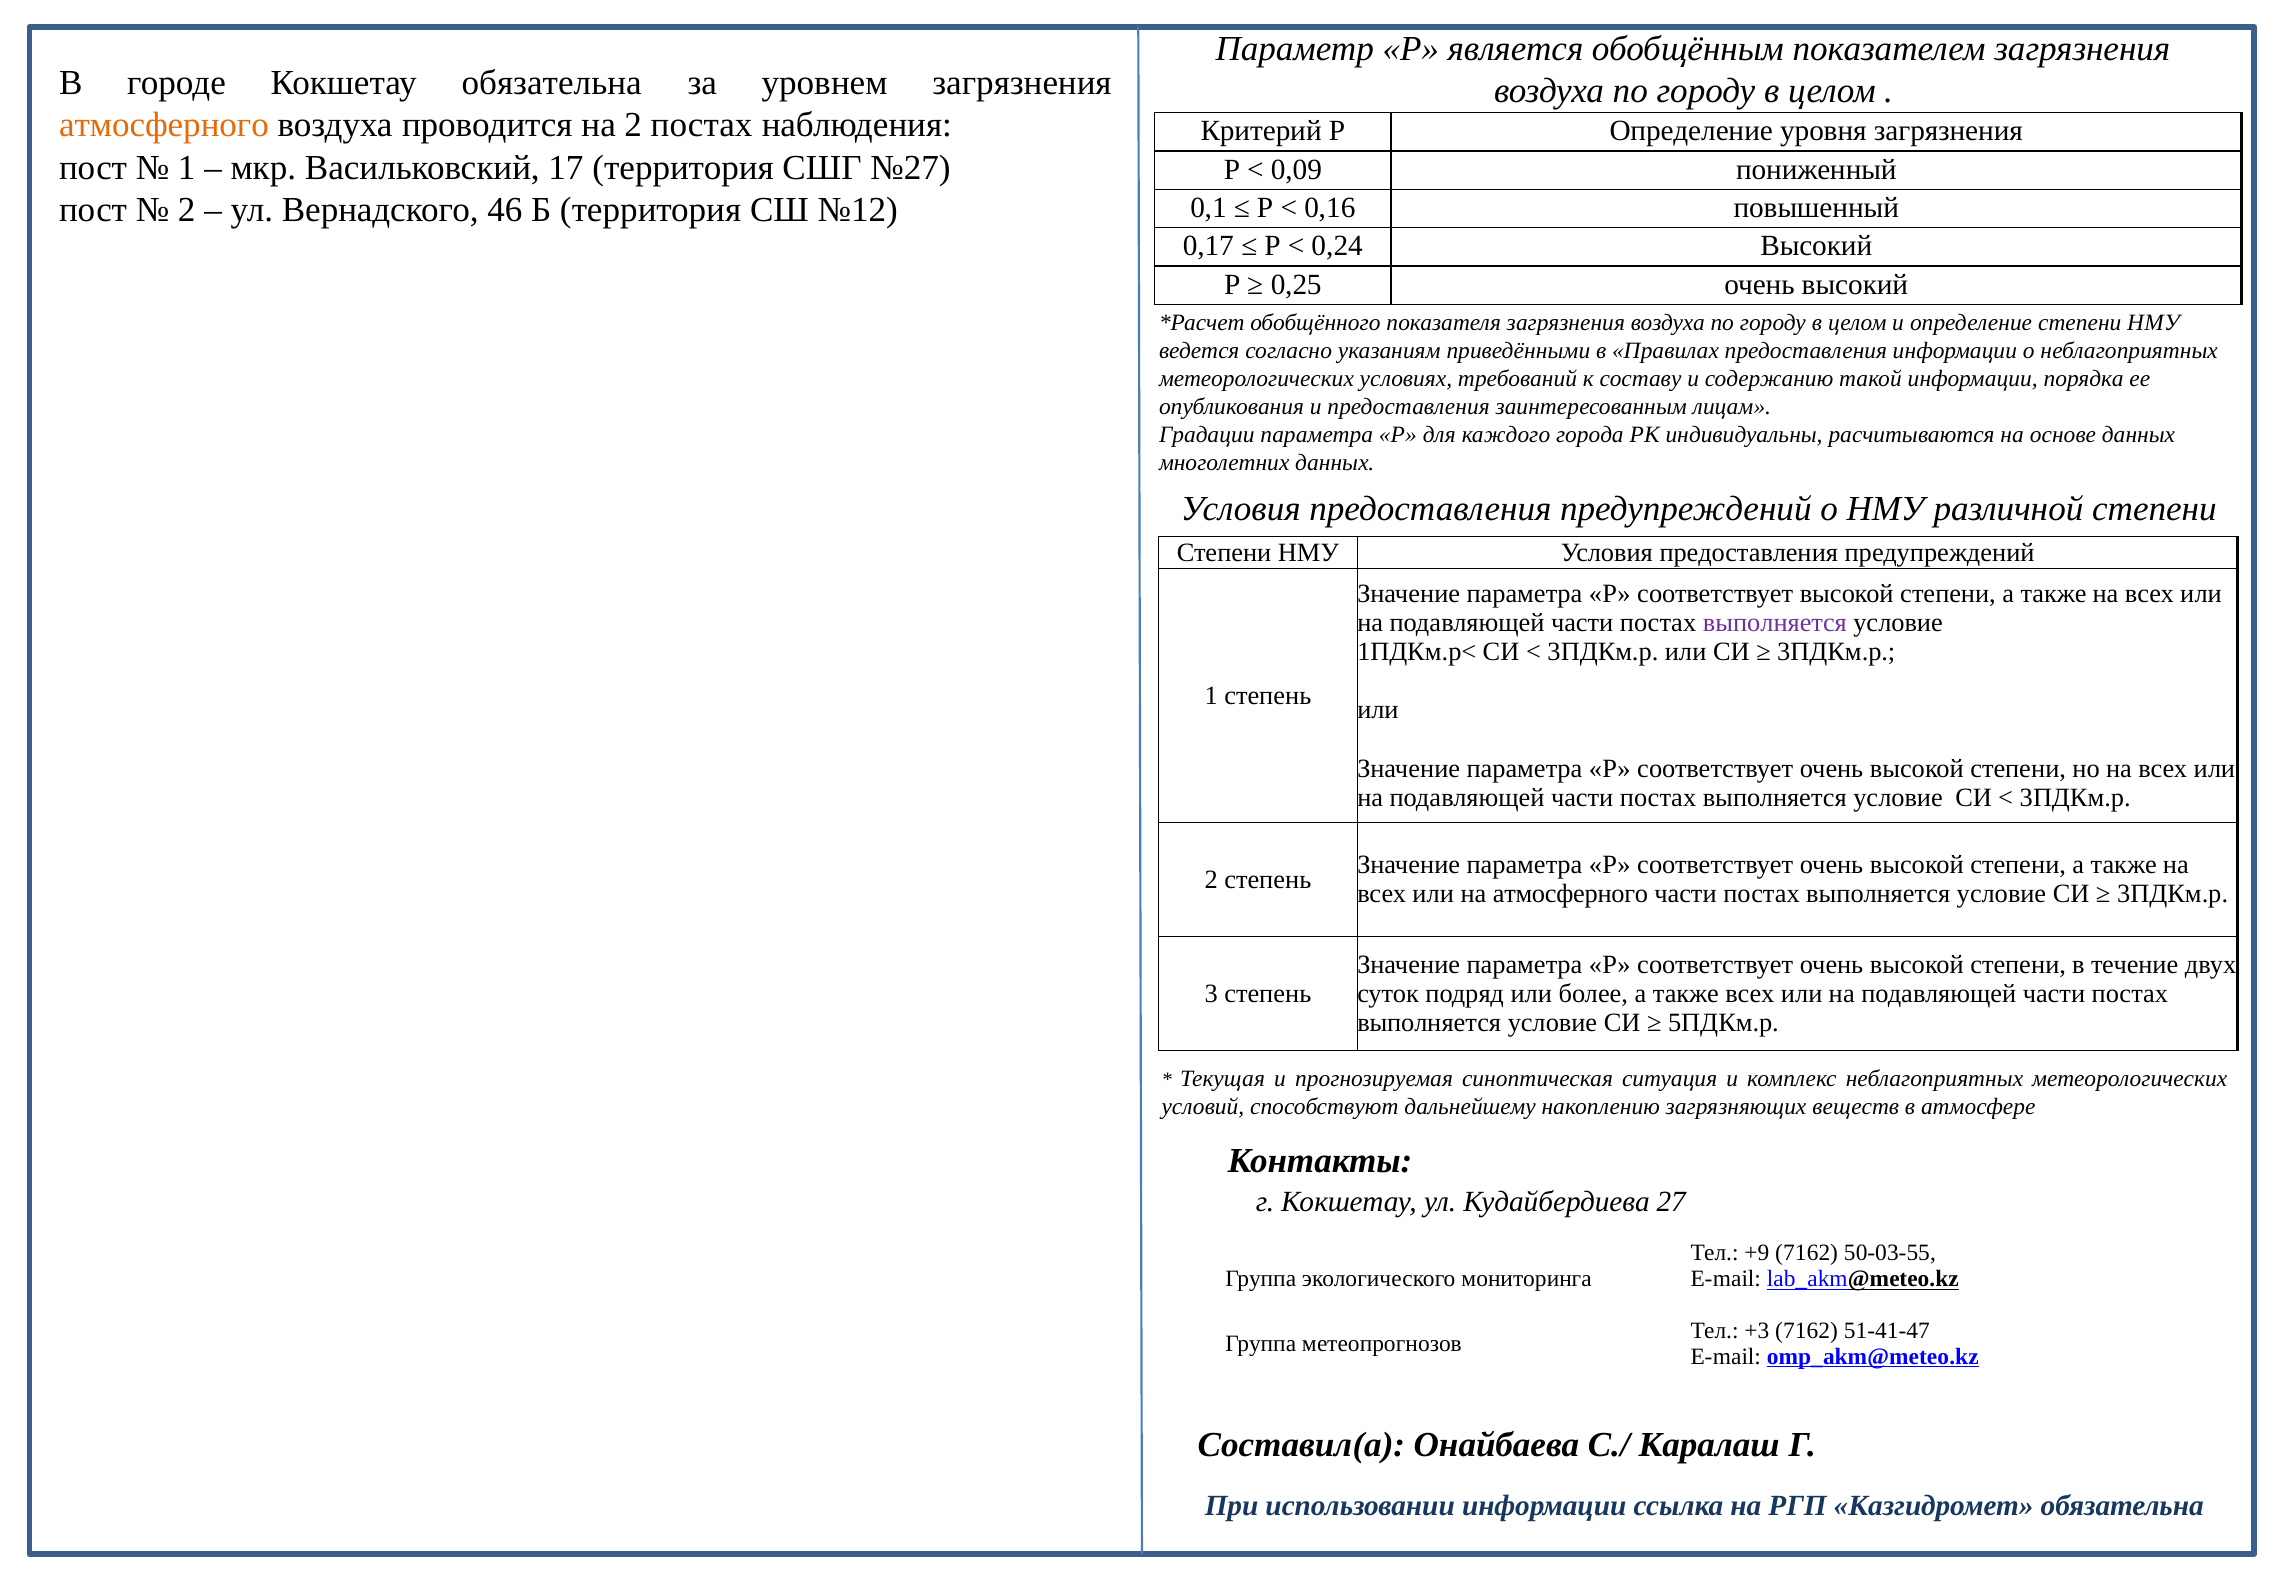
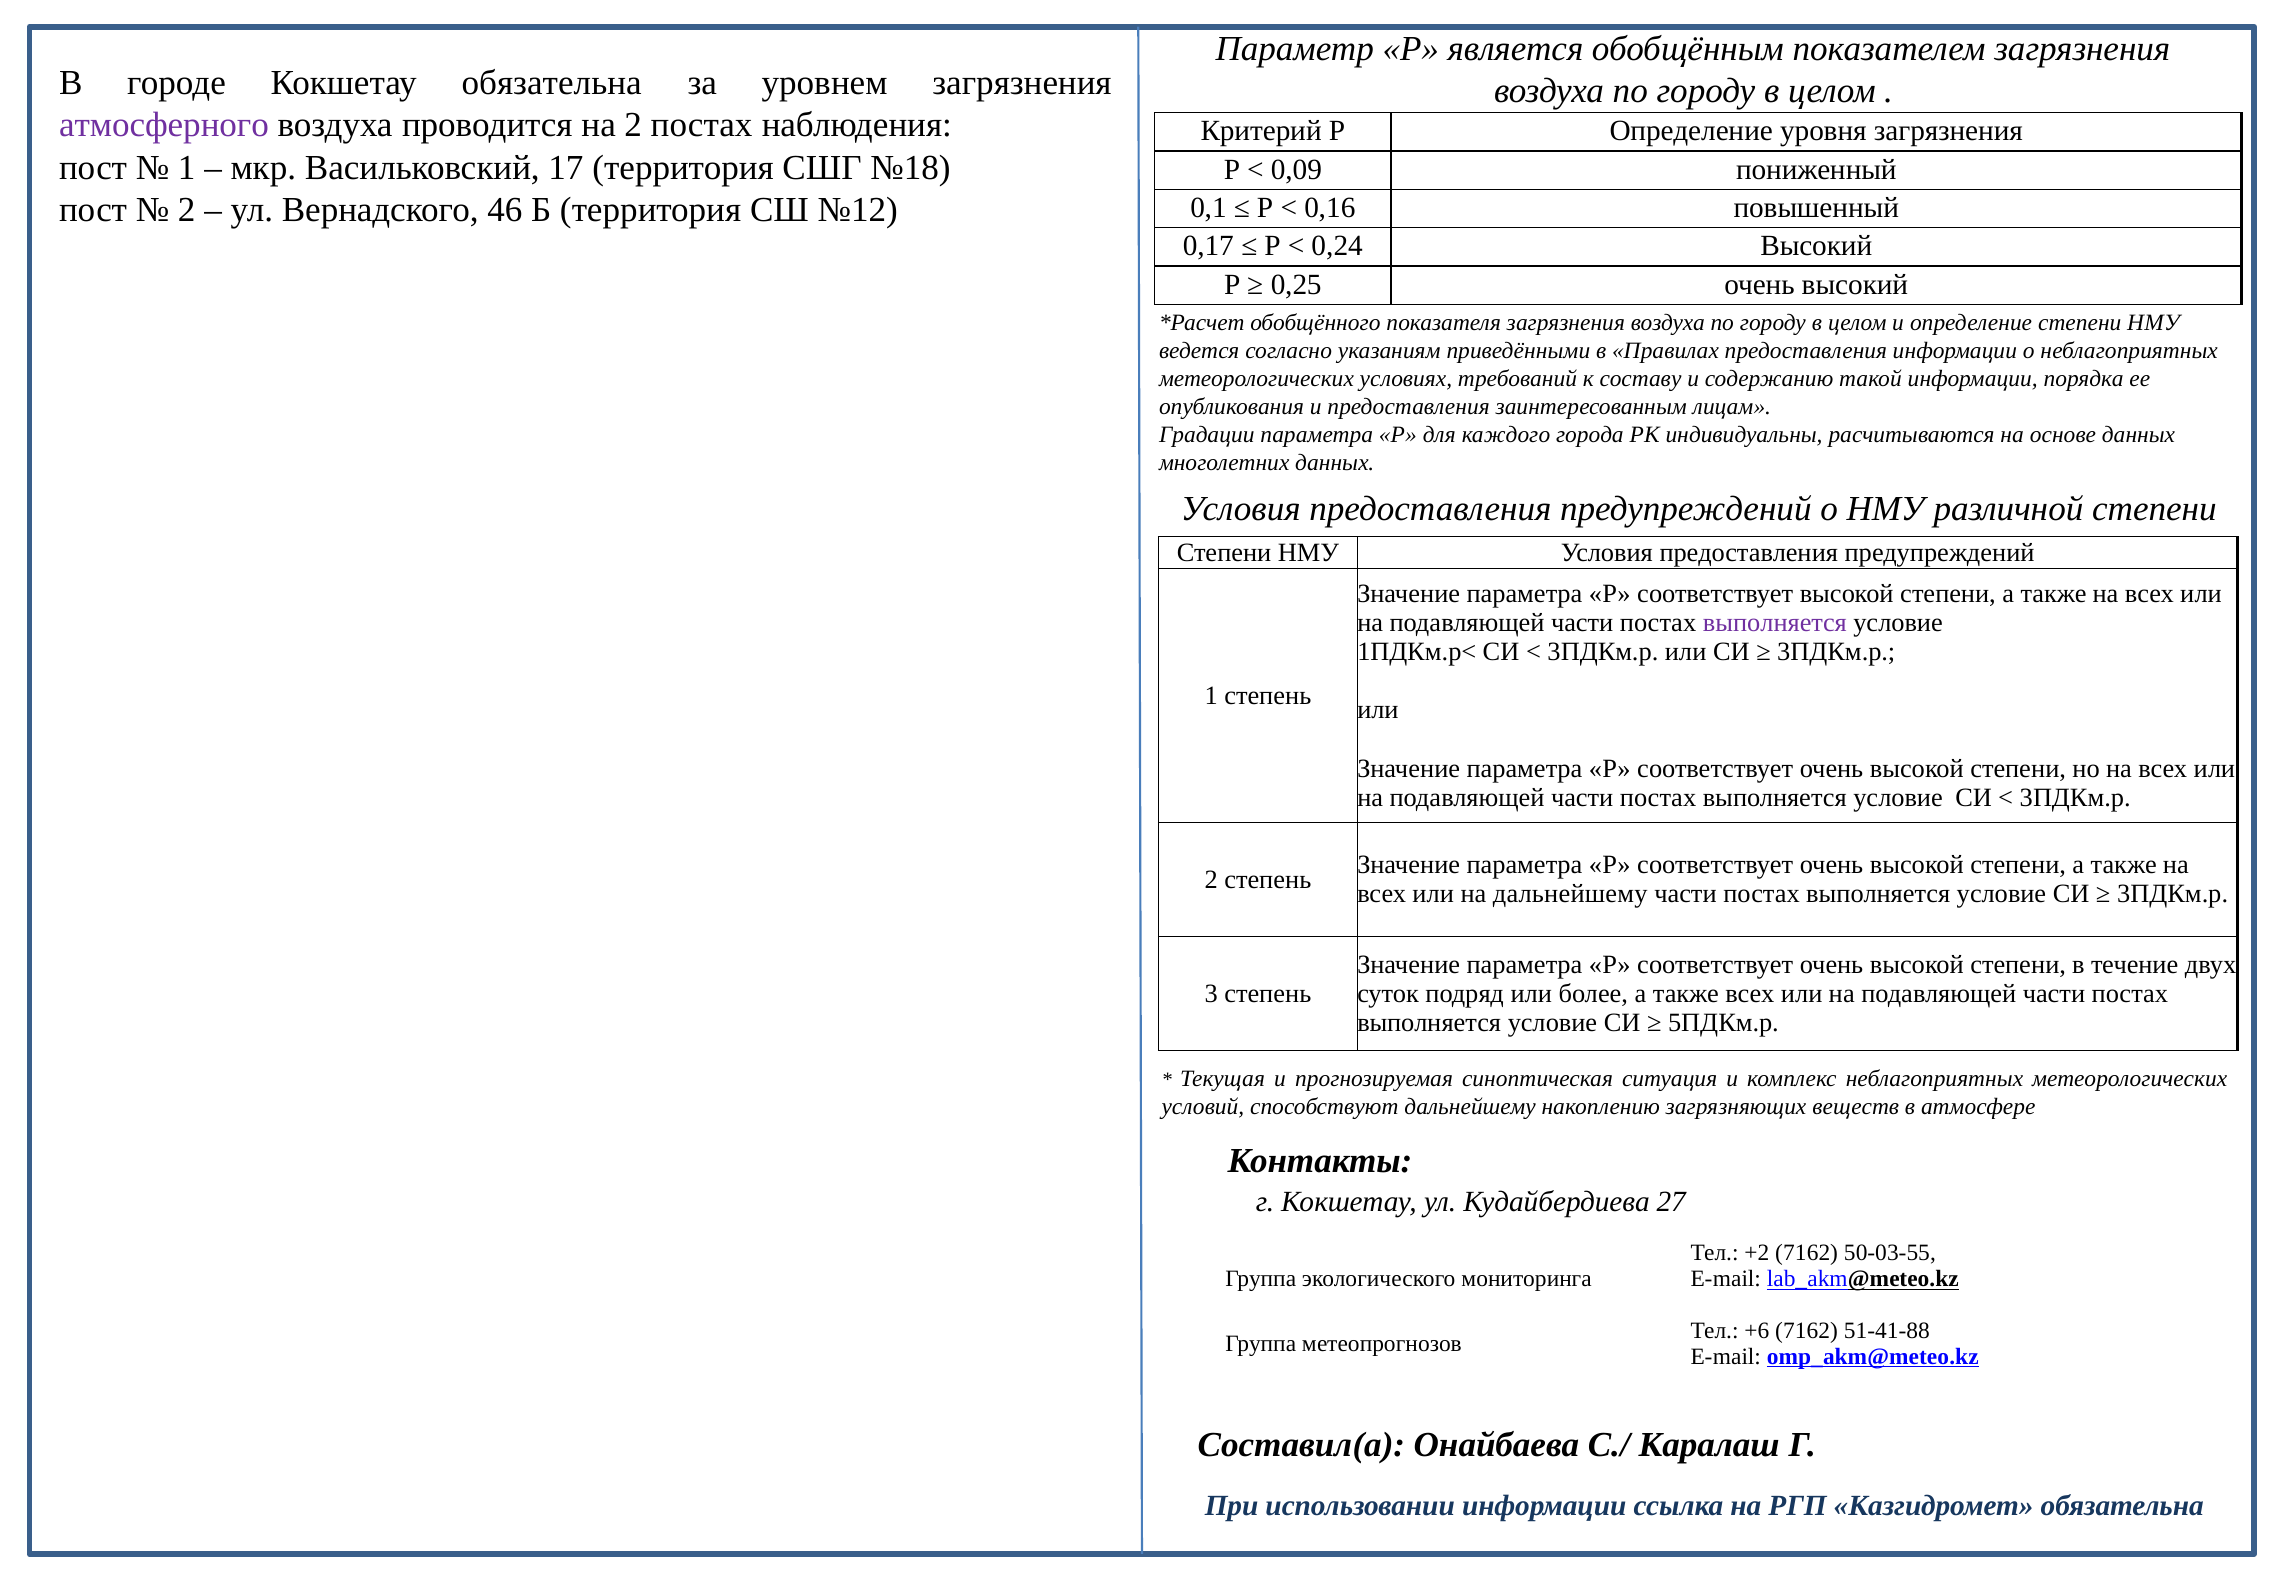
атмосферного colour: orange -> purple (164, 125)
№27: №27 -> №18 (910, 168)
на атмосферного: атмосферного -> дальнейшему (1570, 894)
+9: +9 -> +2 (1757, 1253)
+3: +3 -> +6 (1757, 1331)
51-41-47: 51-41-47 -> 51-41-88 (1887, 1331)
